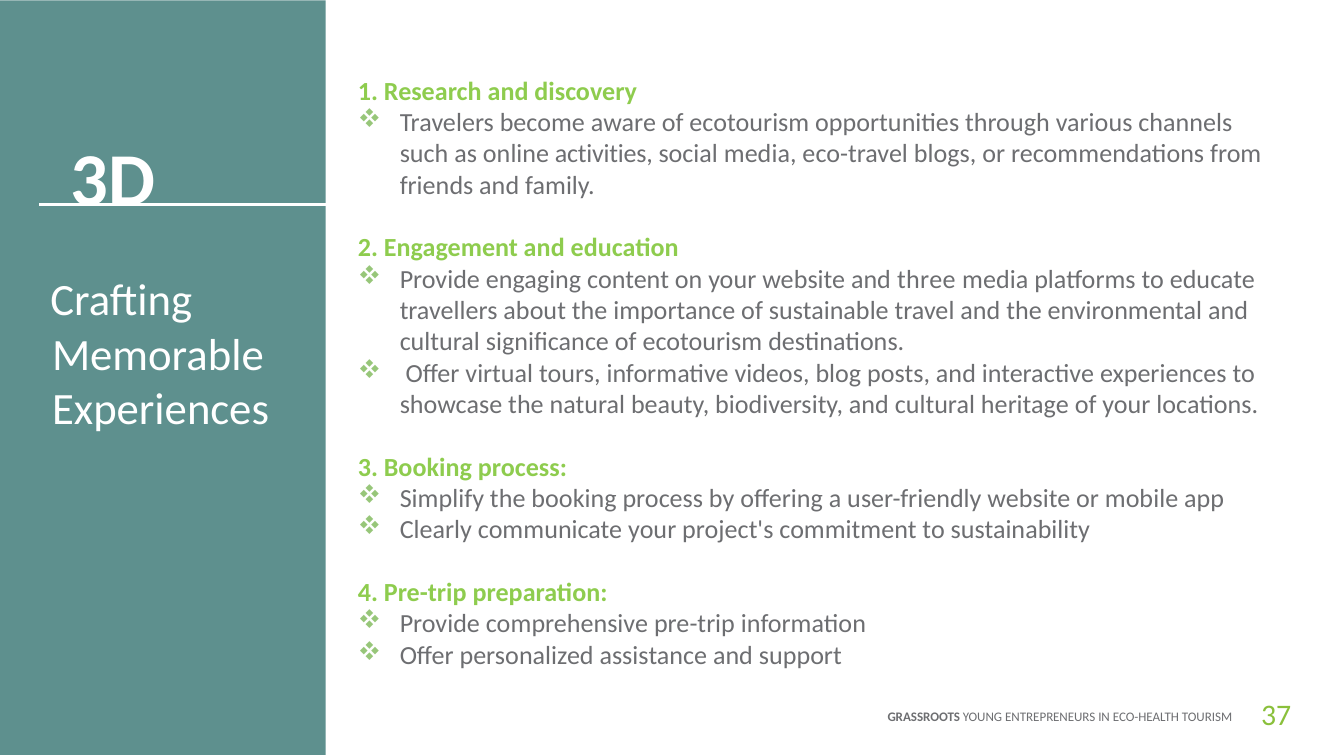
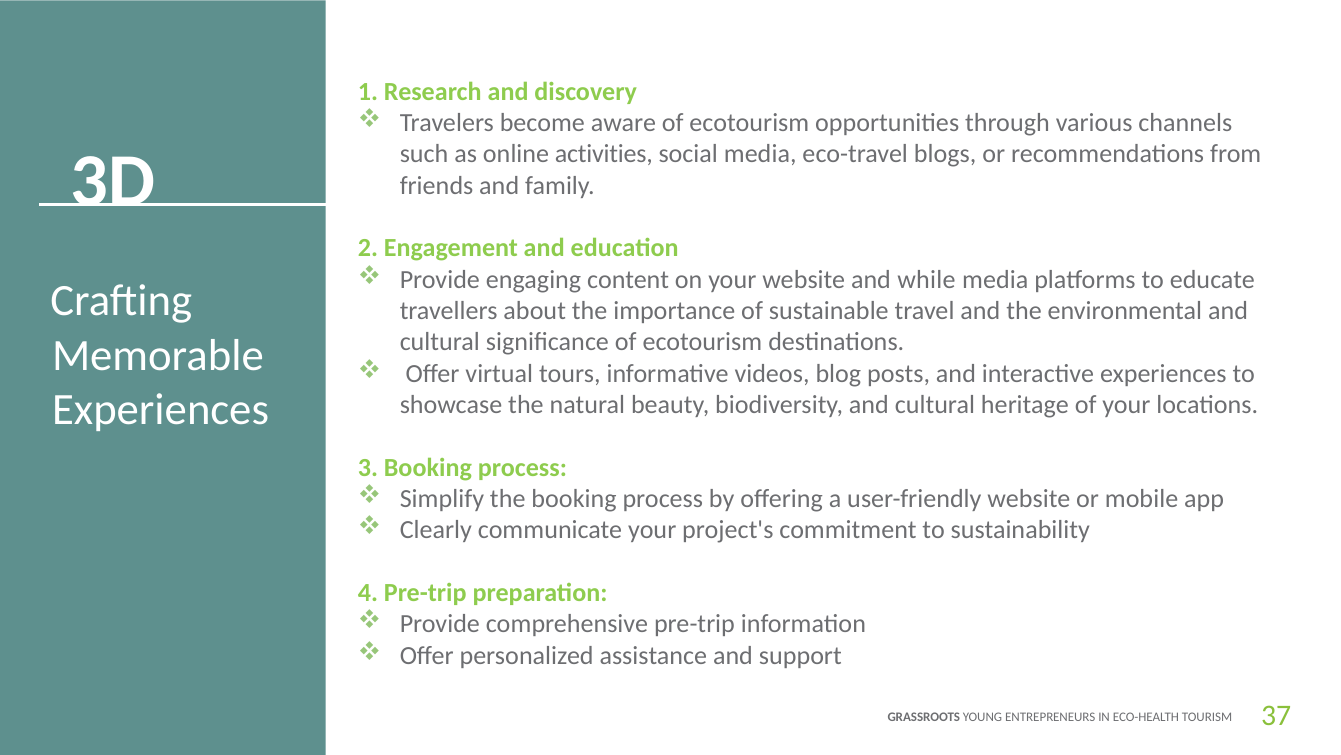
three: three -> while (926, 279)
